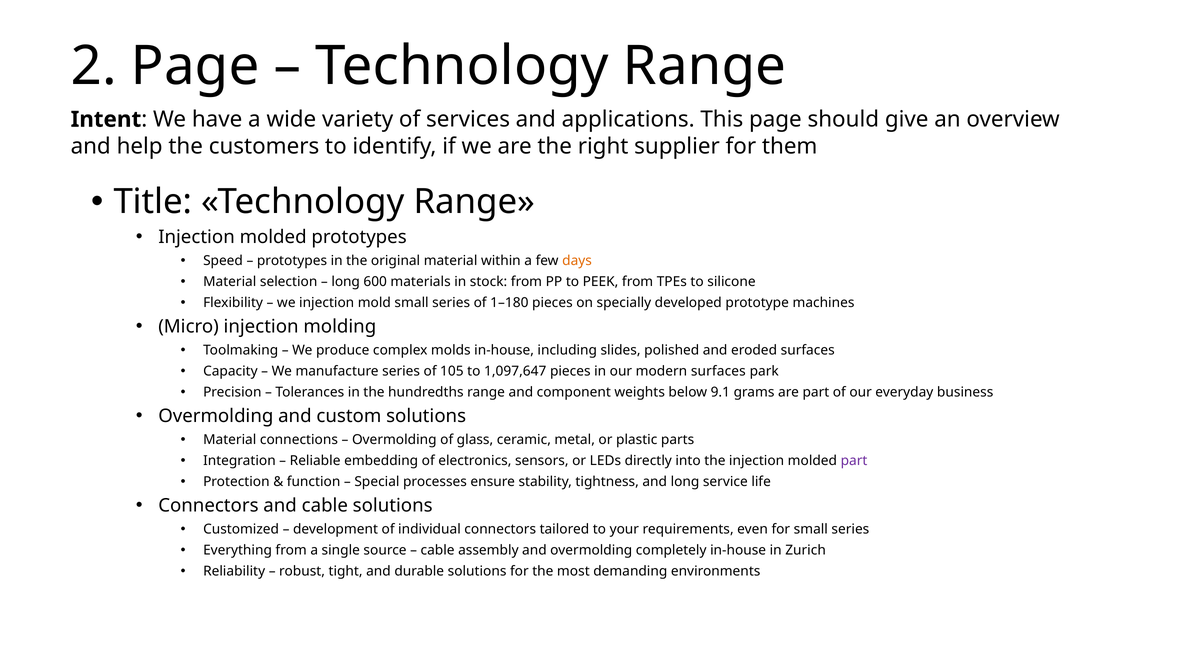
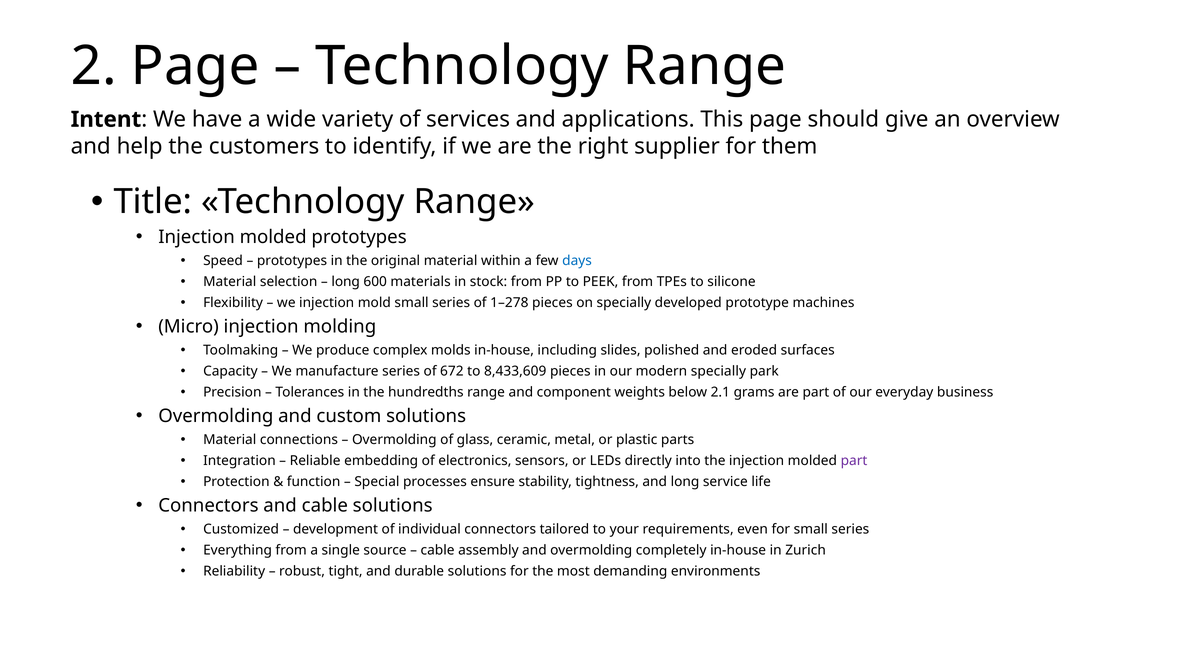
days colour: orange -> blue (577, 261)
1–180: 1–180 -> 1–278 (509, 303)
105: 105 -> 672 (452, 371)
1,097,647: 1,097,647 -> 8,433,609 (515, 371)
modern surfaces: surfaces -> specially (718, 371)
9.1: 9.1 -> 2.1 (720, 392)
